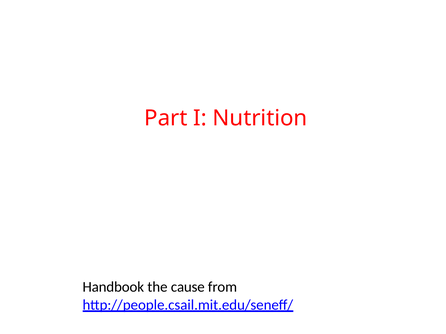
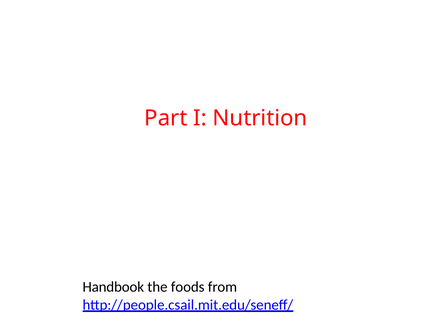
cause: cause -> foods (188, 287)
